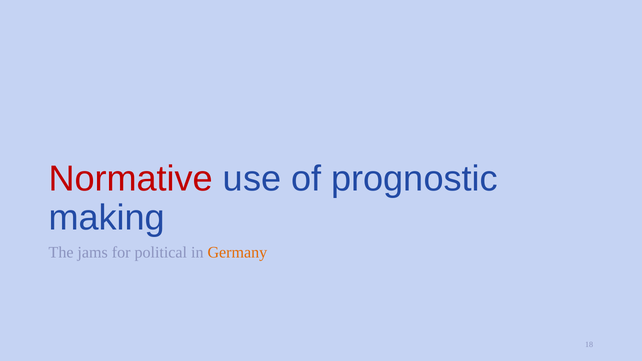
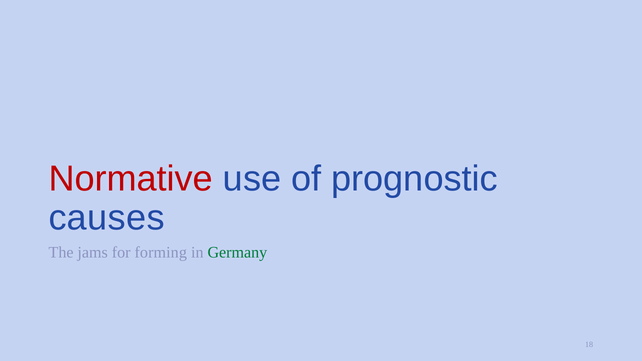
making: making -> causes (107, 218)
political: political -> forming (161, 253)
Germany colour: orange -> green (237, 253)
